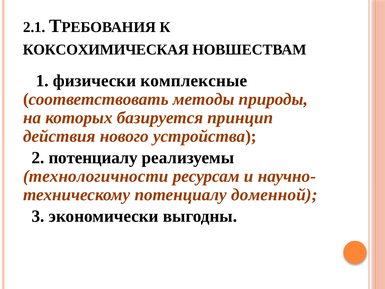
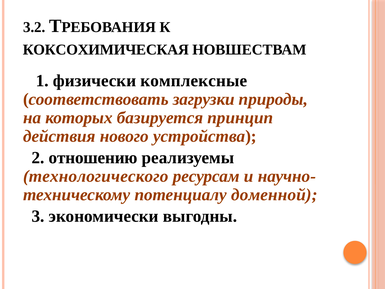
2.1: 2.1 -> 3.2 (34, 27)
методы: методы -> загрузки (204, 99)
2 потенциалу: потенциалу -> отношению (93, 158)
технологичности: технологичности -> технологического (96, 176)
